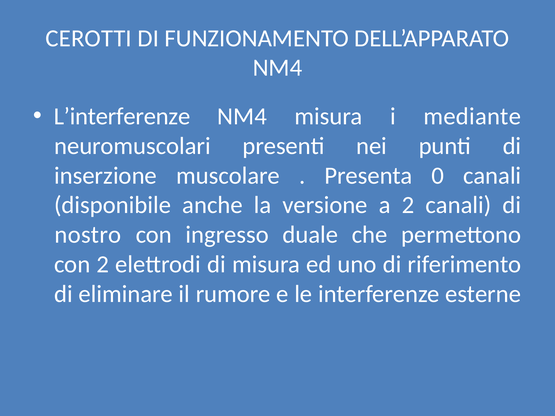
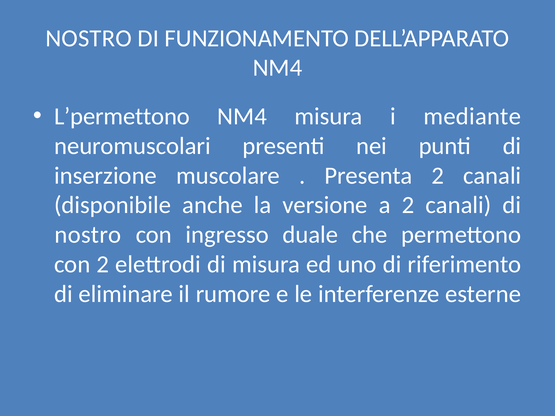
CEROTTI: CEROTTI -> NOSTRO (89, 38)
L’interferenze: L’interferenze -> L’permettono (122, 116)
Presenta 0: 0 -> 2 (438, 176)
